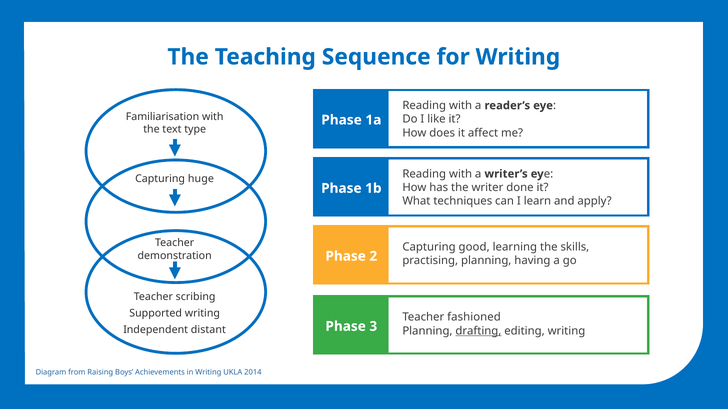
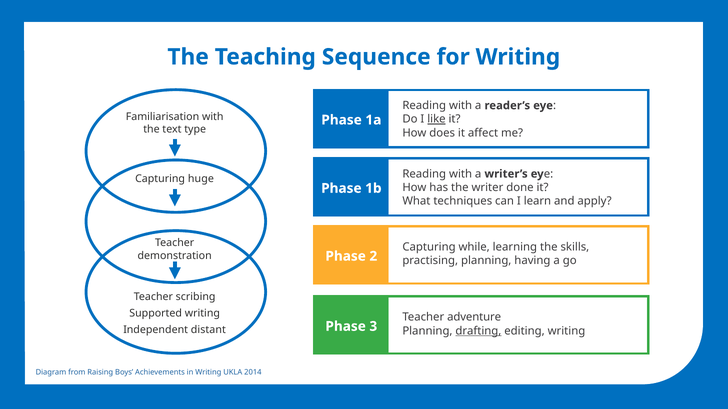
like underline: none -> present (436, 119)
good: good -> while (474, 247)
fashioned: fashioned -> adventure (474, 318)
